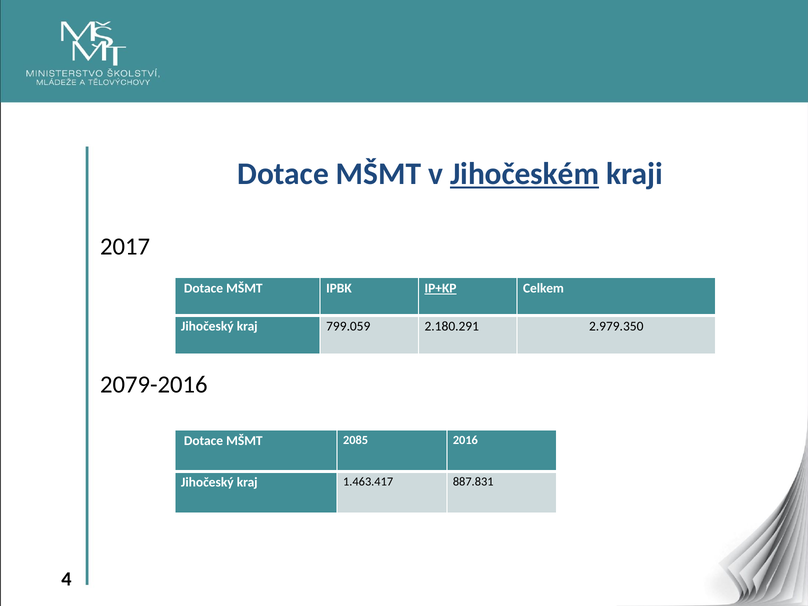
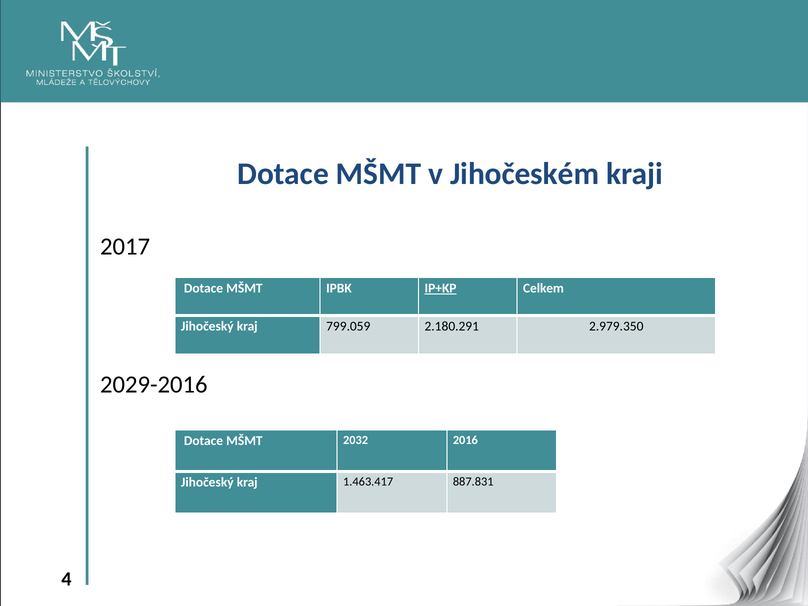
Jihočeském underline: present -> none (525, 174)
2079-2016: 2079-2016 -> 2029-2016 (154, 385)
2085: 2085 -> 2032 (356, 440)
